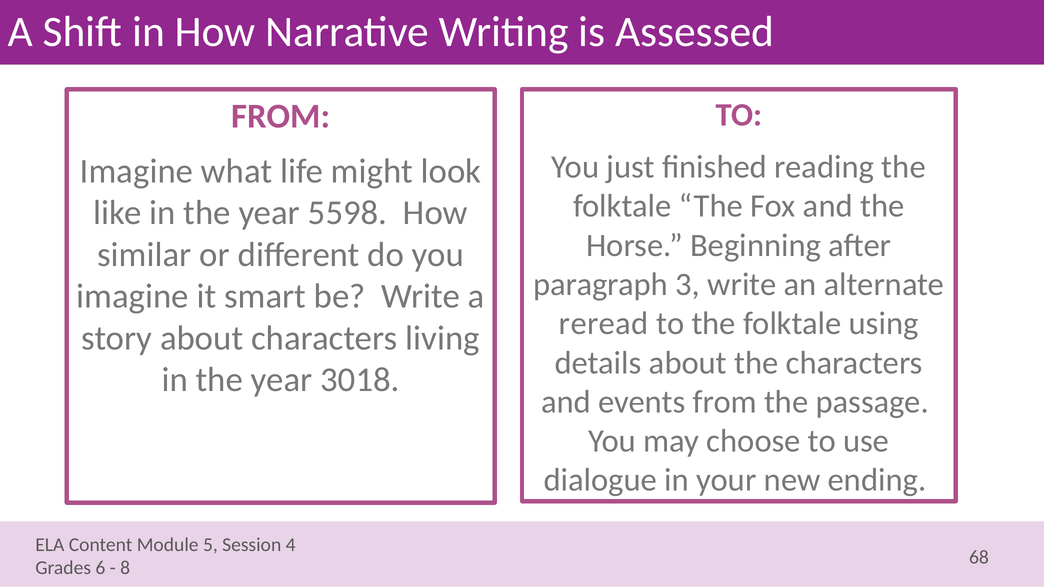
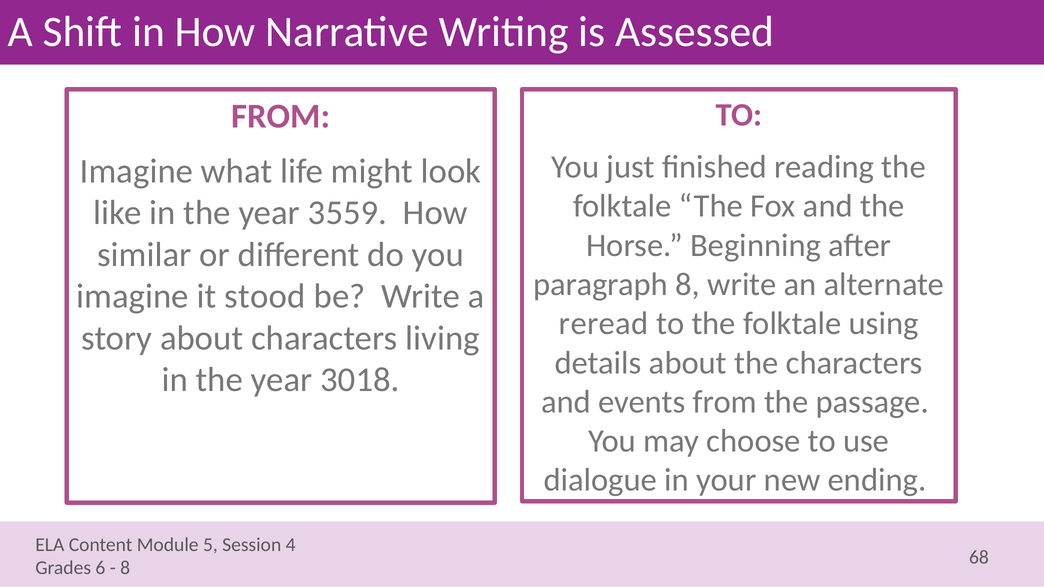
5598: 5598 -> 3559 (348, 213)
paragraph 3: 3 -> 8 (688, 285)
smart: smart -> stood (265, 297)
